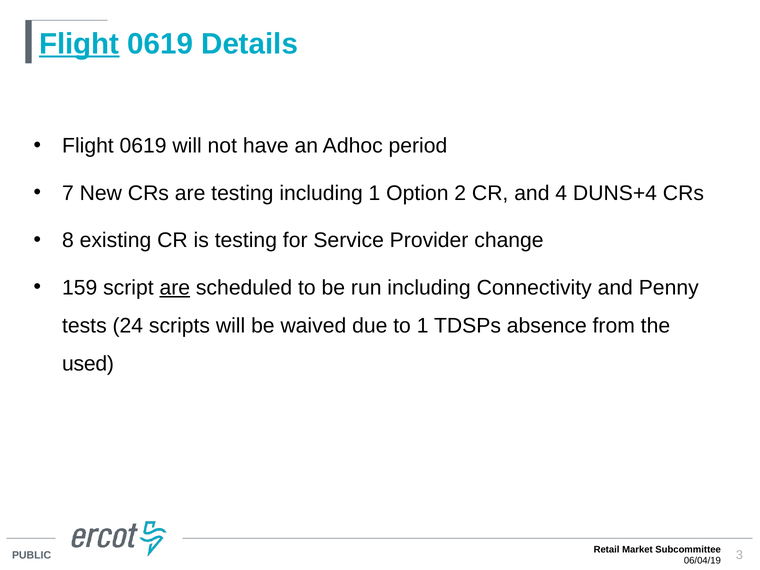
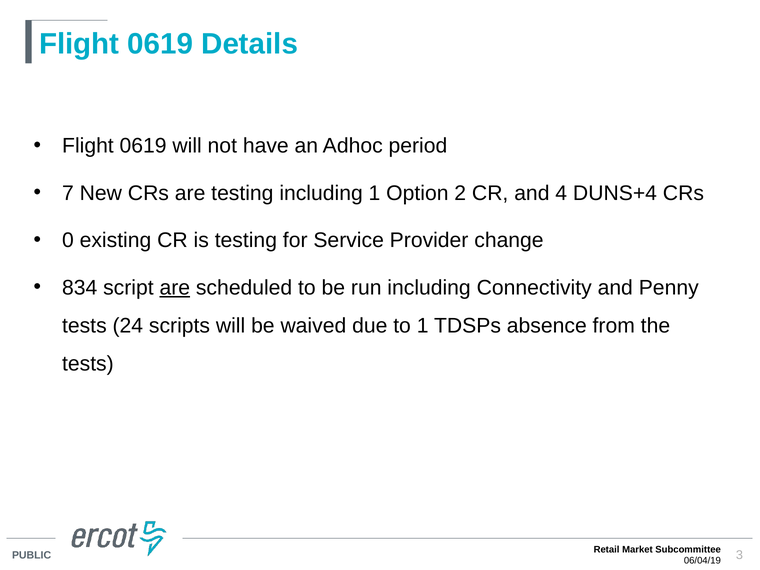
Flight underline: present -> none (79, 44)
8: 8 -> 0 (68, 240)
159: 159 -> 834 (80, 288)
used: used -> tests (88, 364)
